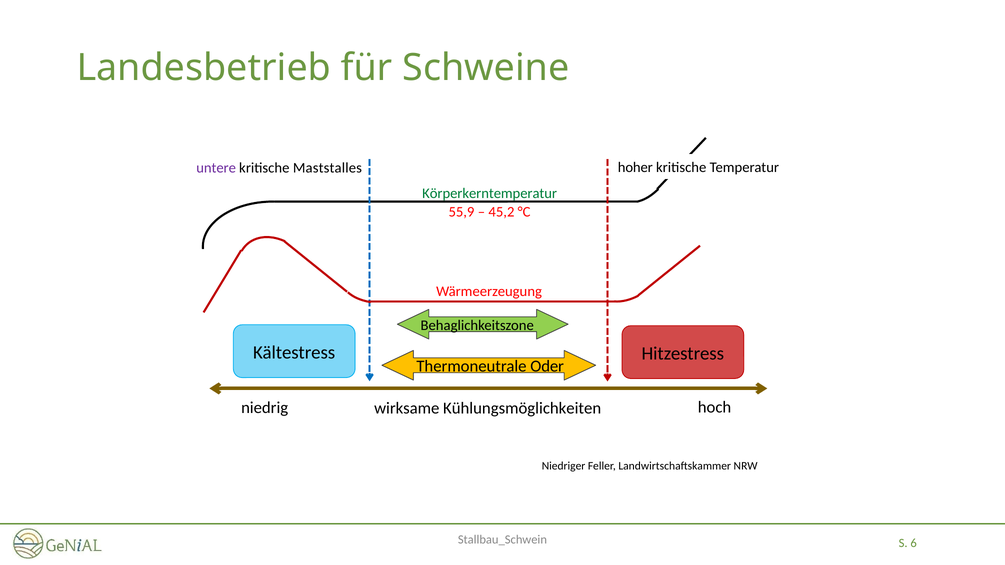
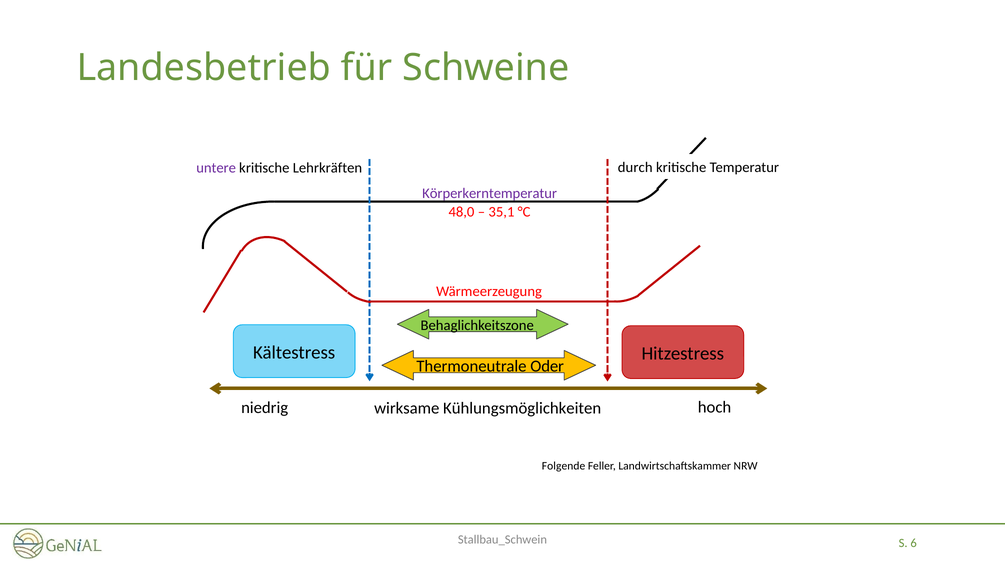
hoher: hoher -> durch (635, 168)
Maststalles: Maststalles -> Lehrkräften (327, 168)
Körperkerntemperatur colour: green -> purple (490, 193)
55,9: 55,9 -> 48,0 (461, 212)
45,2: 45,2 -> 35,1 (501, 212)
Niedriger: Niedriger -> Folgende (564, 466)
